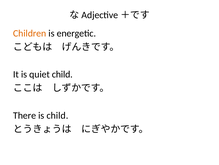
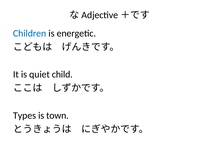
Children colour: orange -> blue (30, 33)
There: There -> Types (25, 115)
is child: child -> town (58, 115)
